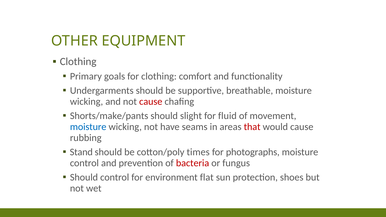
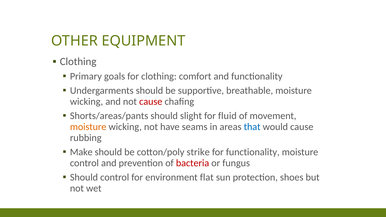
Shorts/make/pants: Shorts/make/pants -> Shorts/areas/pants (109, 116)
moisture colour: blue -> orange (88, 127)
that colour: red -> blue (252, 127)
Stand: Stand -> Make (81, 152)
times: times -> strike (198, 152)
for photographs: photographs -> functionality (253, 152)
